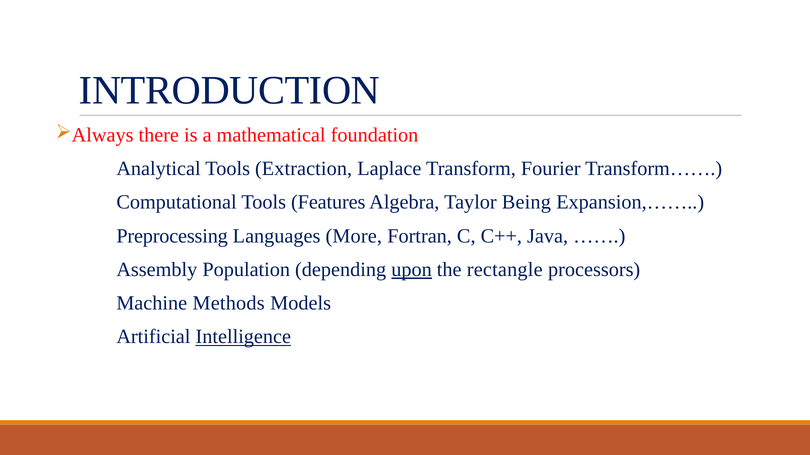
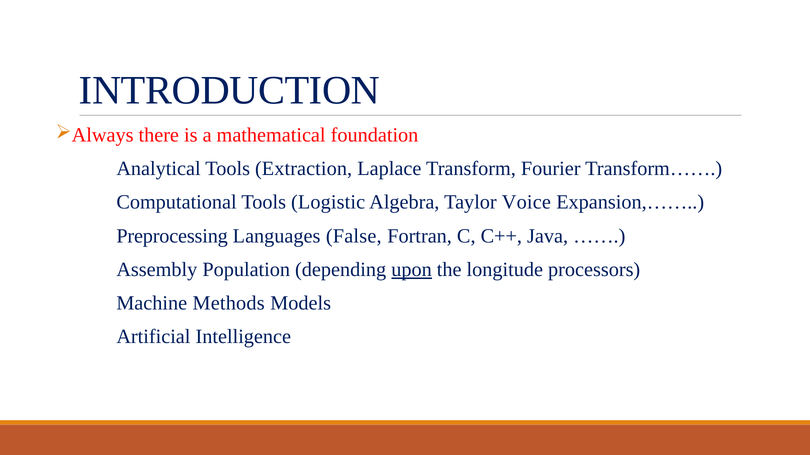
Features: Features -> Logistic (328, 202)
Being: Being -> Voice (526, 202)
More: More -> False (354, 236)
rectangle: rectangle -> longitude (505, 270)
Intelligence underline: present -> none (243, 337)
